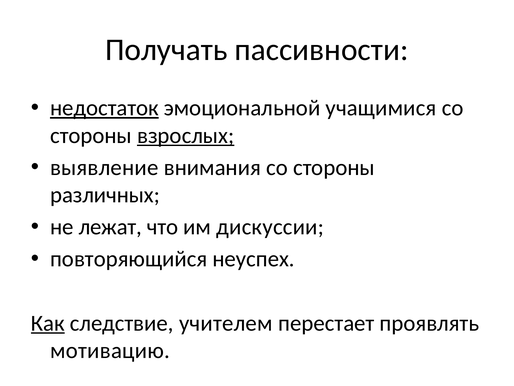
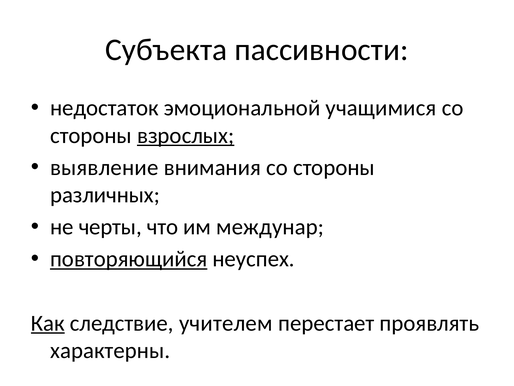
Получать: Получать -> Субъекта (166, 50)
недостаток underline: present -> none (104, 108)
лежат: лежат -> черты (110, 227)
дискуссии: дискуссии -> междунар (270, 227)
повторяющийся underline: none -> present (129, 259)
мотивацию: мотивацию -> характерны (110, 350)
